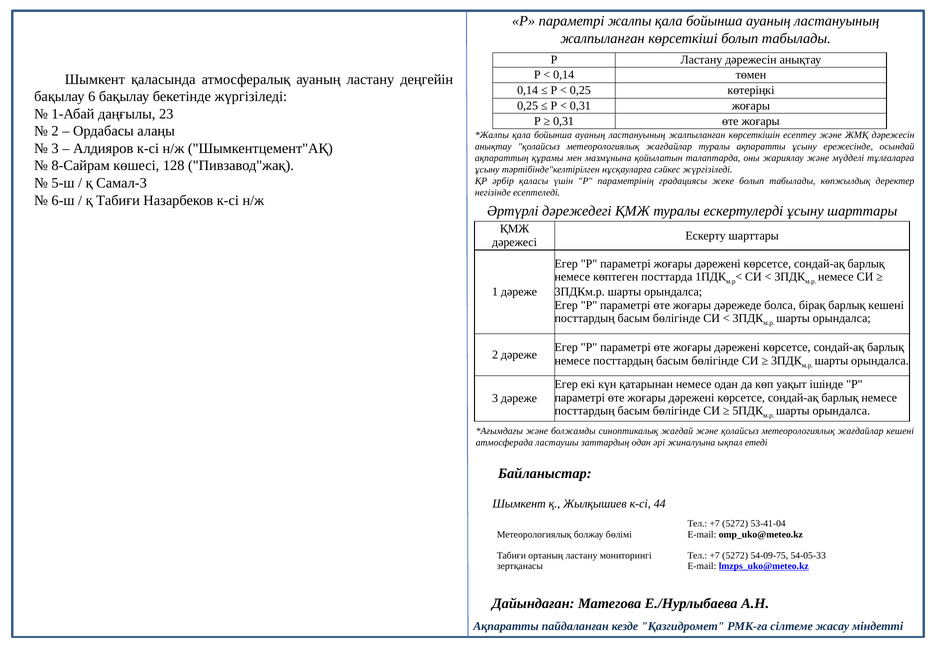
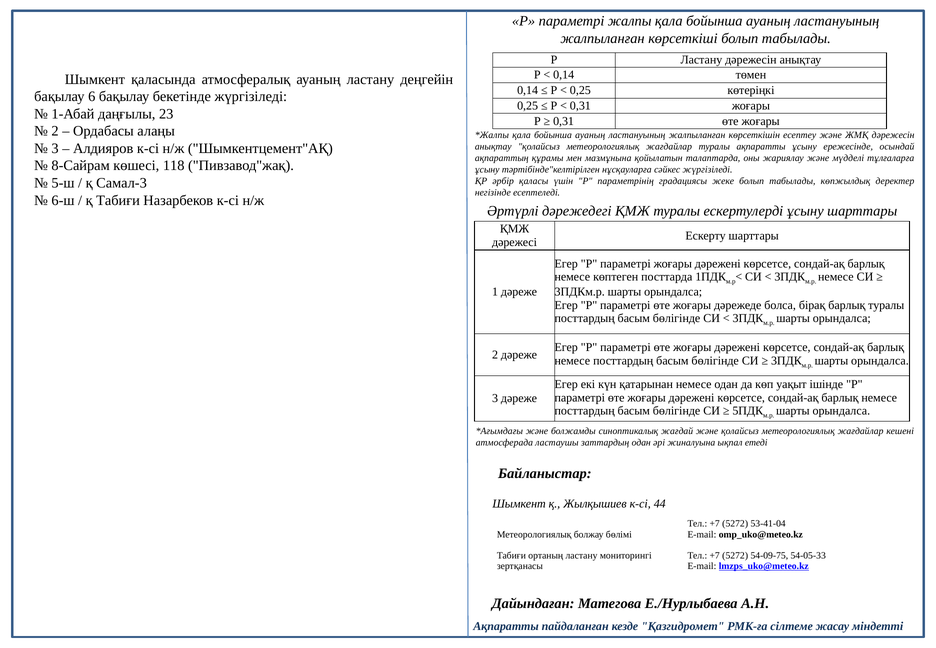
128: 128 -> 118 (174, 166)
барлық кешені: кешені -> туралы (886, 305)
